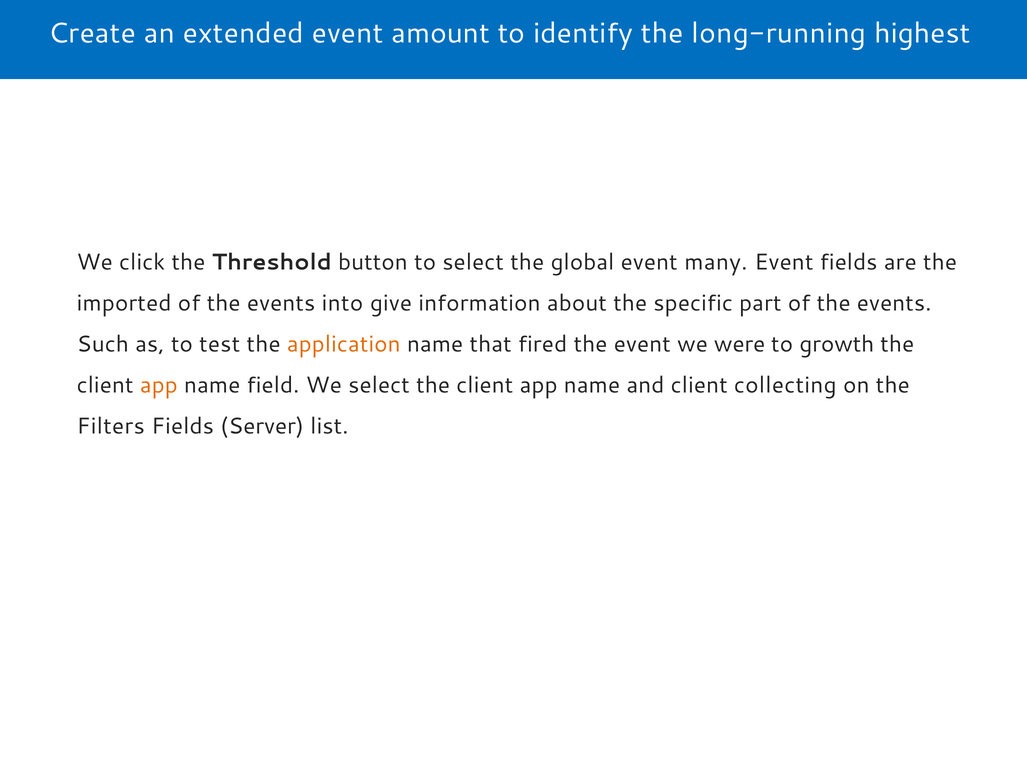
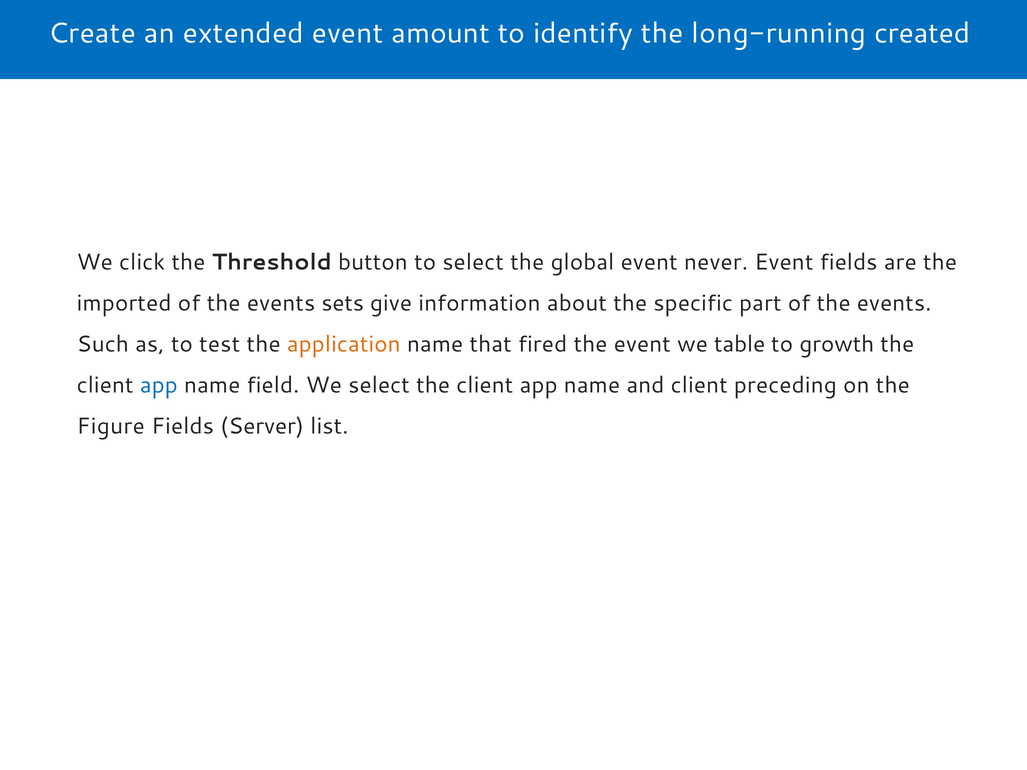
highest: highest -> created (922, 33)
many: many -> never (716, 262)
into: into -> sets (343, 303)
were: were -> table (740, 344)
app colour: orange -> blue (159, 385)
collecting: collecting -> preceding (785, 385)
Filters: Filters -> Figure (111, 426)
